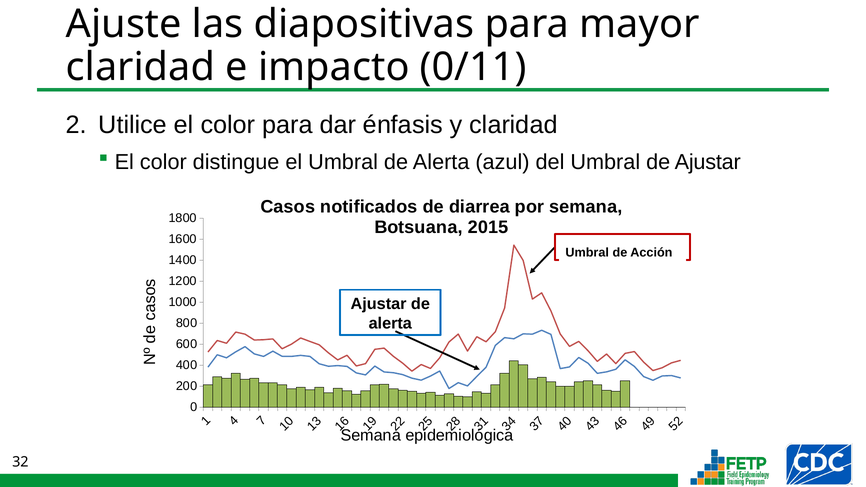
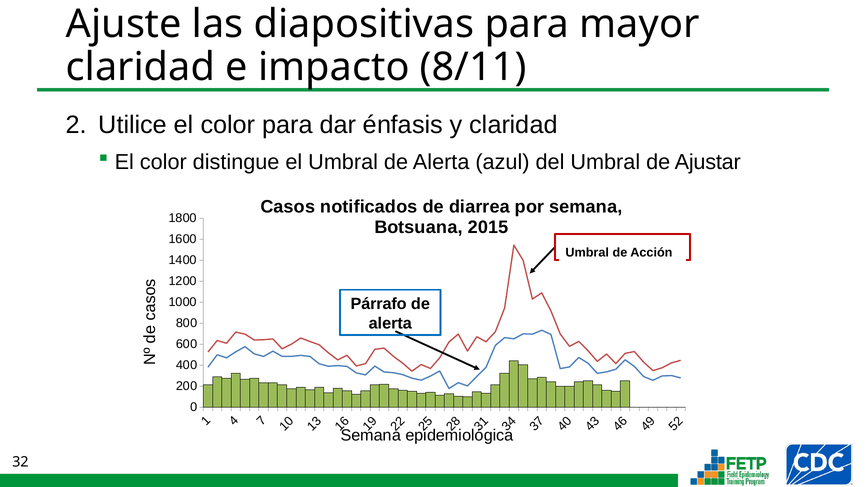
0/11: 0/11 -> 8/11 (473, 67)
Ajustar: Ajustar -> Párrafo (379, 304)
